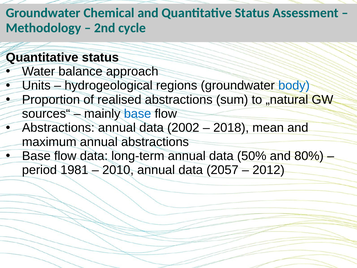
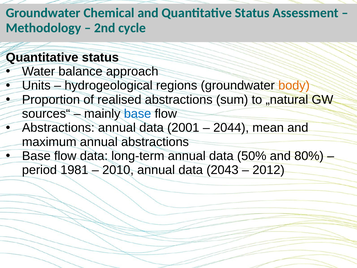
body colour: blue -> orange (294, 85)
2002: 2002 -> 2001 (183, 128)
2018: 2018 -> 2044 (231, 128)
2057: 2057 -> 2043 (222, 170)
